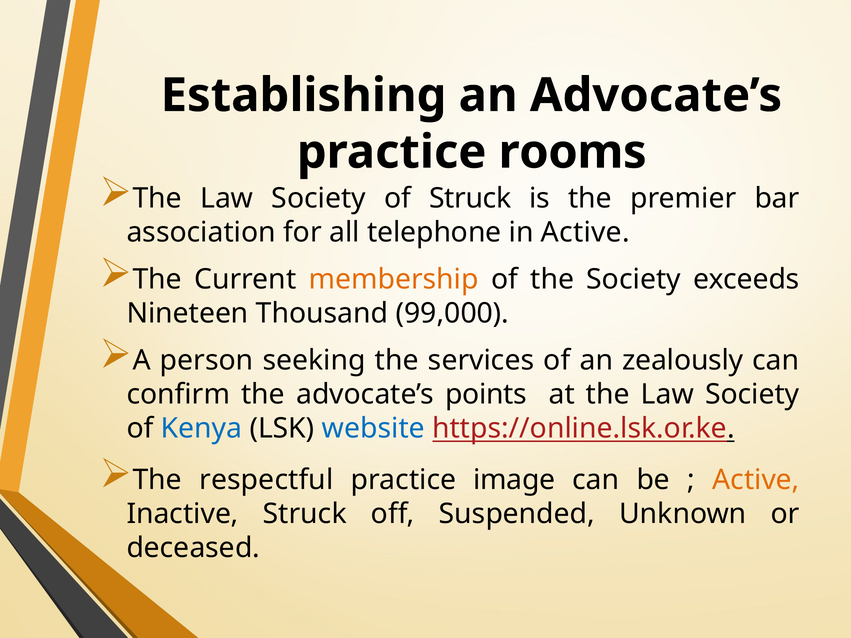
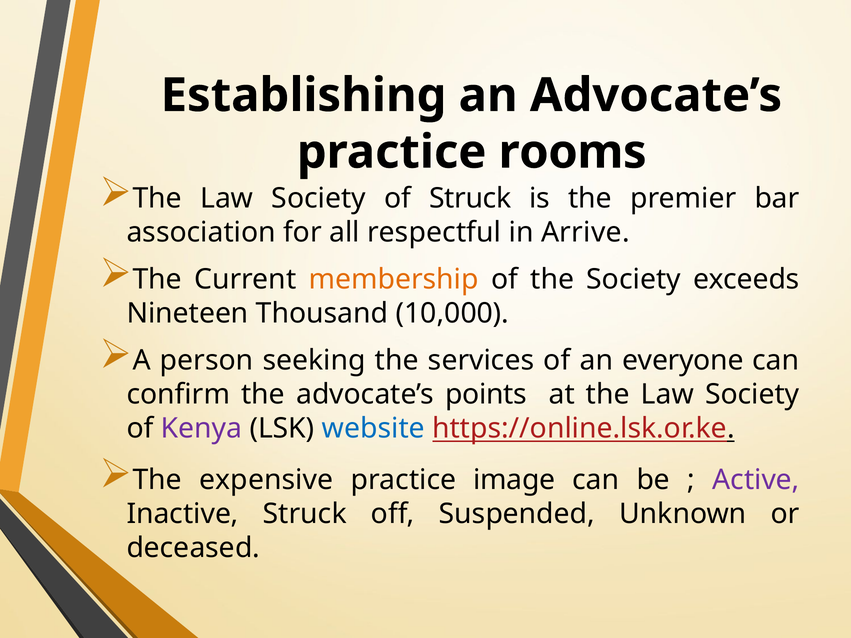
telephone: telephone -> respectful (434, 233)
in Active: Active -> Arrive (585, 233)
99,000: 99,000 -> 10,000 (452, 314)
zealously: zealously -> everyone (683, 360)
Kenya colour: blue -> purple (201, 428)
respectful: respectful -> expensive (266, 480)
Active colour: orange -> purple (756, 480)
